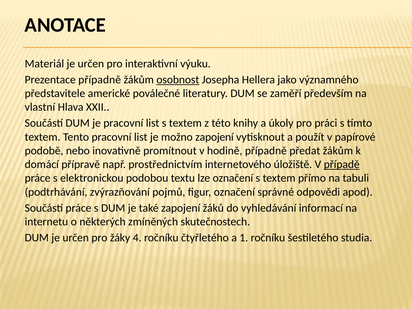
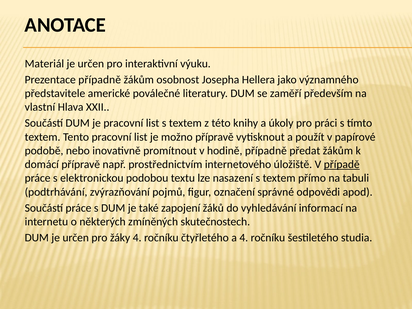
osobnost underline: present -> none (178, 80)
možno zapojení: zapojení -> přípravě (214, 137)
lze označení: označení -> nasazení (233, 178)
a 1: 1 -> 4 (244, 238)
